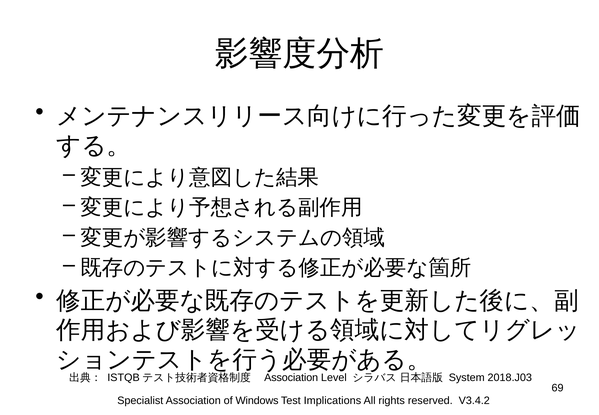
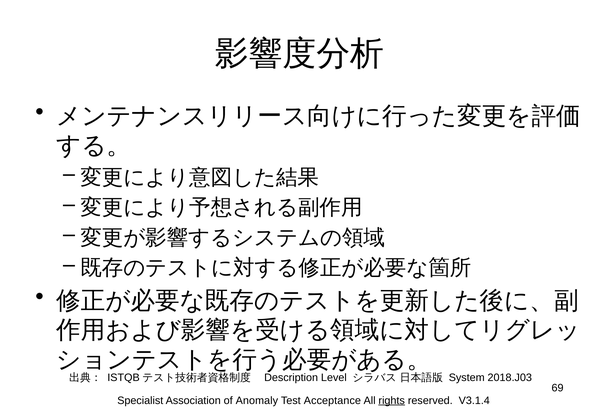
Association: Association -> Description (291, 377)
Windows: Windows -> Anomaly (257, 400)
Implications: Implications -> Acceptance (332, 400)
rights underline: none -> present (392, 400)
V3.4.2: V3.4.2 -> V3.1.4 (474, 400)
